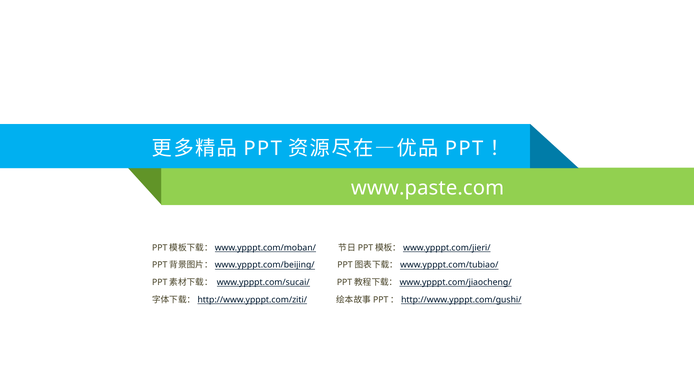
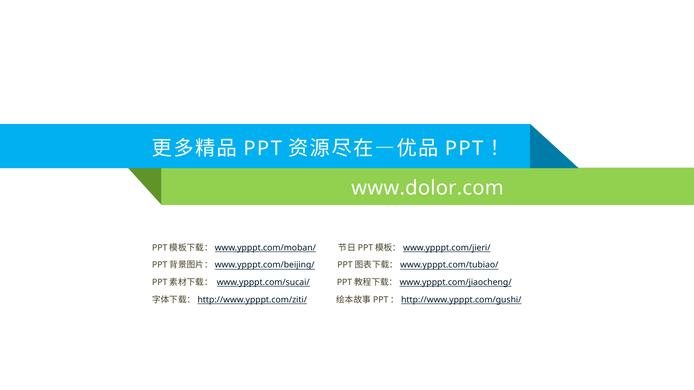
www.paste.com: www.paste.com -> www.dolor.com (427, 188)
